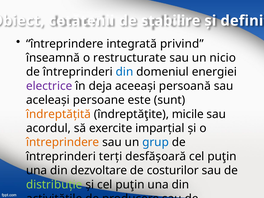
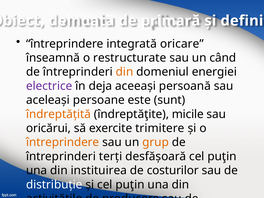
cetăţenii: cetăţenii -> deîndată (81, 21)
stabilire: stabilire -> primară (171, 21)
privind: privind -> oricare (182, 44)
nicio: nicio -> când (223, 58)
din colour: blue -> orange (125, 72)
acordul: acordul -> oricărui (48, 128)
imparţial: imparţial -> trimitere (160, 128)
grup colour: blue -> orange (156, 142)
dezvoltare: dezvoltare -> instituirea (99, 170)
distribuţie colour: light green -> white (54, 185)
